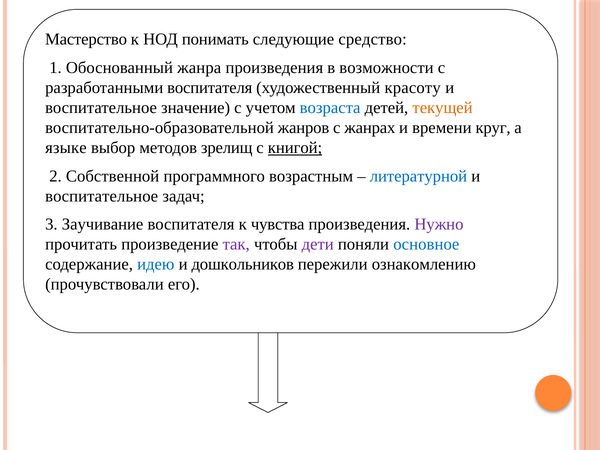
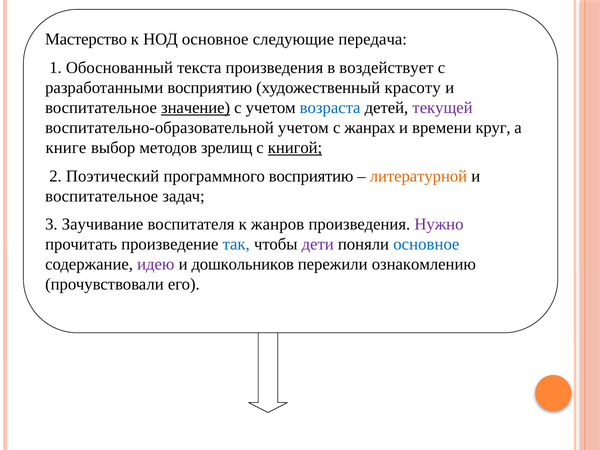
НОД понимать: понимать -> основное (215, 39)
средство: средство -> передача (373, 39)
жанра: жанра -> текста (199, 68)
возможности: возможности -> воздействует (386, 68)
разработанными воспитателя: воспитателя -> восприятию (210, 88)
значение underline: none -> present (196, 108)
текущей colour: orange -> purple (443, 108)
воспитательно-образовательной жанров: жанров -> учетом (303, 128)
языке: языке -> книге (66, 148)
Собственной: Собственной -> Поэтический (113, 176)
программного возрастным: возрастным -> восприятию (311, 176)
литературной colour: blue -> orange (418, 176)
чувства: чувства -> жанров (278, 224)
так colour: purple -> blue (236, 244)
идею colour: blue -> purple (156, 264)
